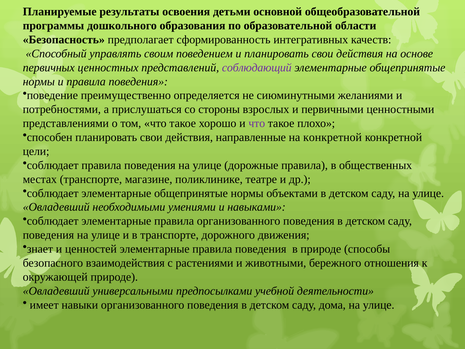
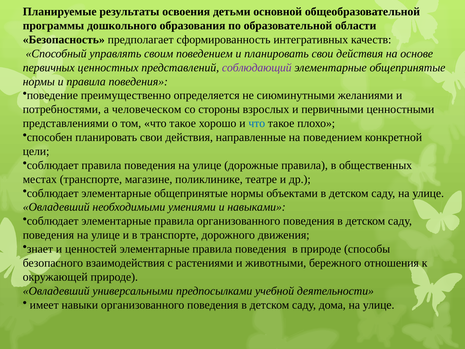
прислушаться: прислушаться -> человеческом (147, 109)
что colour: purple -> blue (257, 123)
на конкретной: конкретной -> поведением (333, 137)
